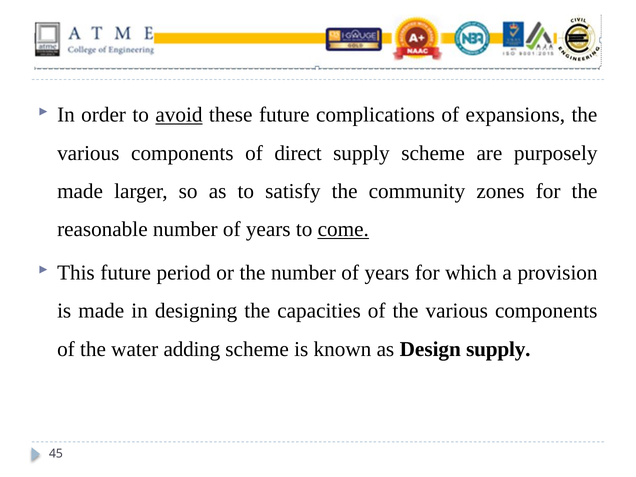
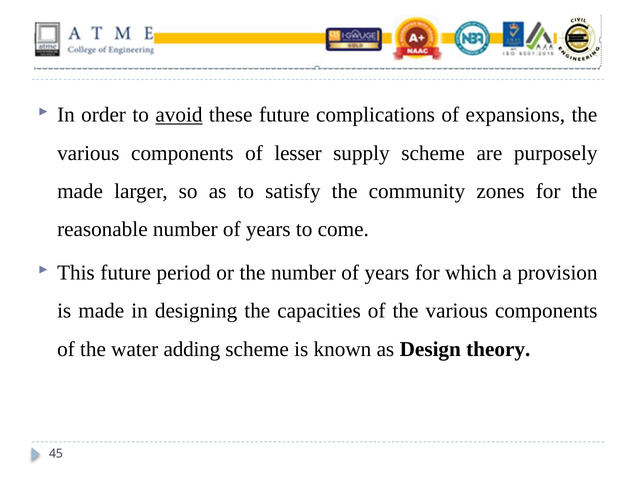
direct: direct -> lesser (298, 153)
come underline: present -> none (343, 229)
Design supply: supply -> theory (498, 349)
